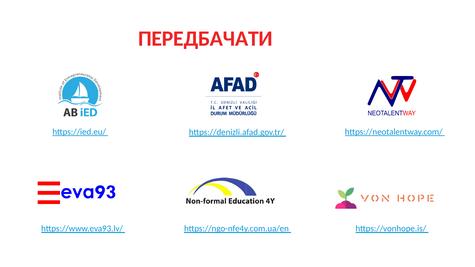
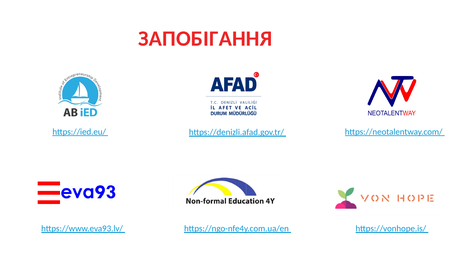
ПЕРЕДБАЧАТИ: ПЕРЕДБАЧАТИ -> ЗАПОБІГАННЯ (205, 39)
